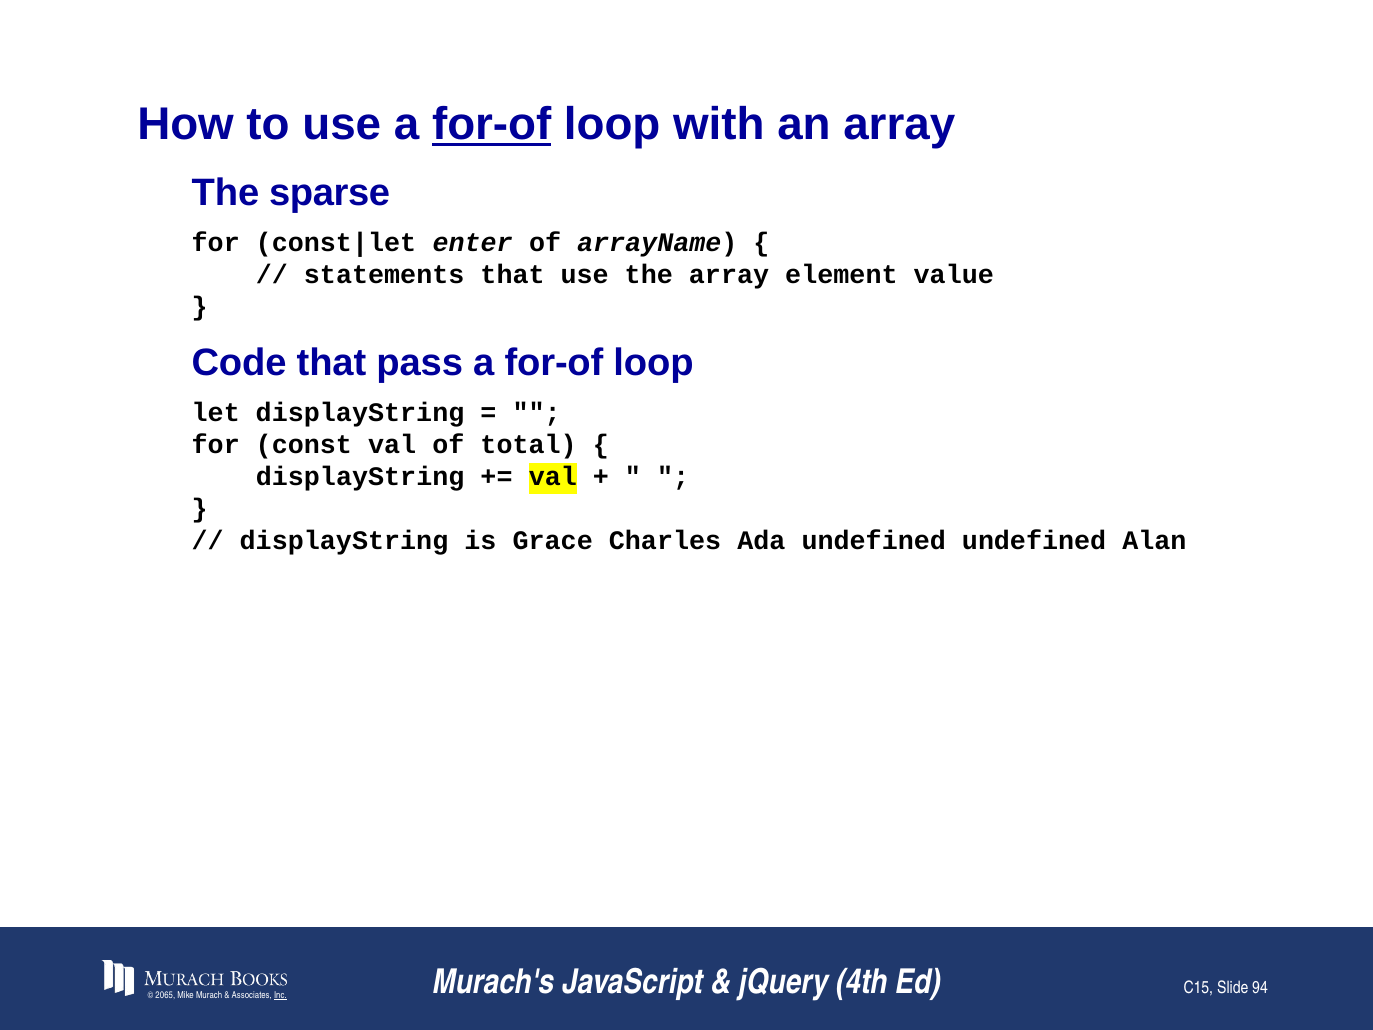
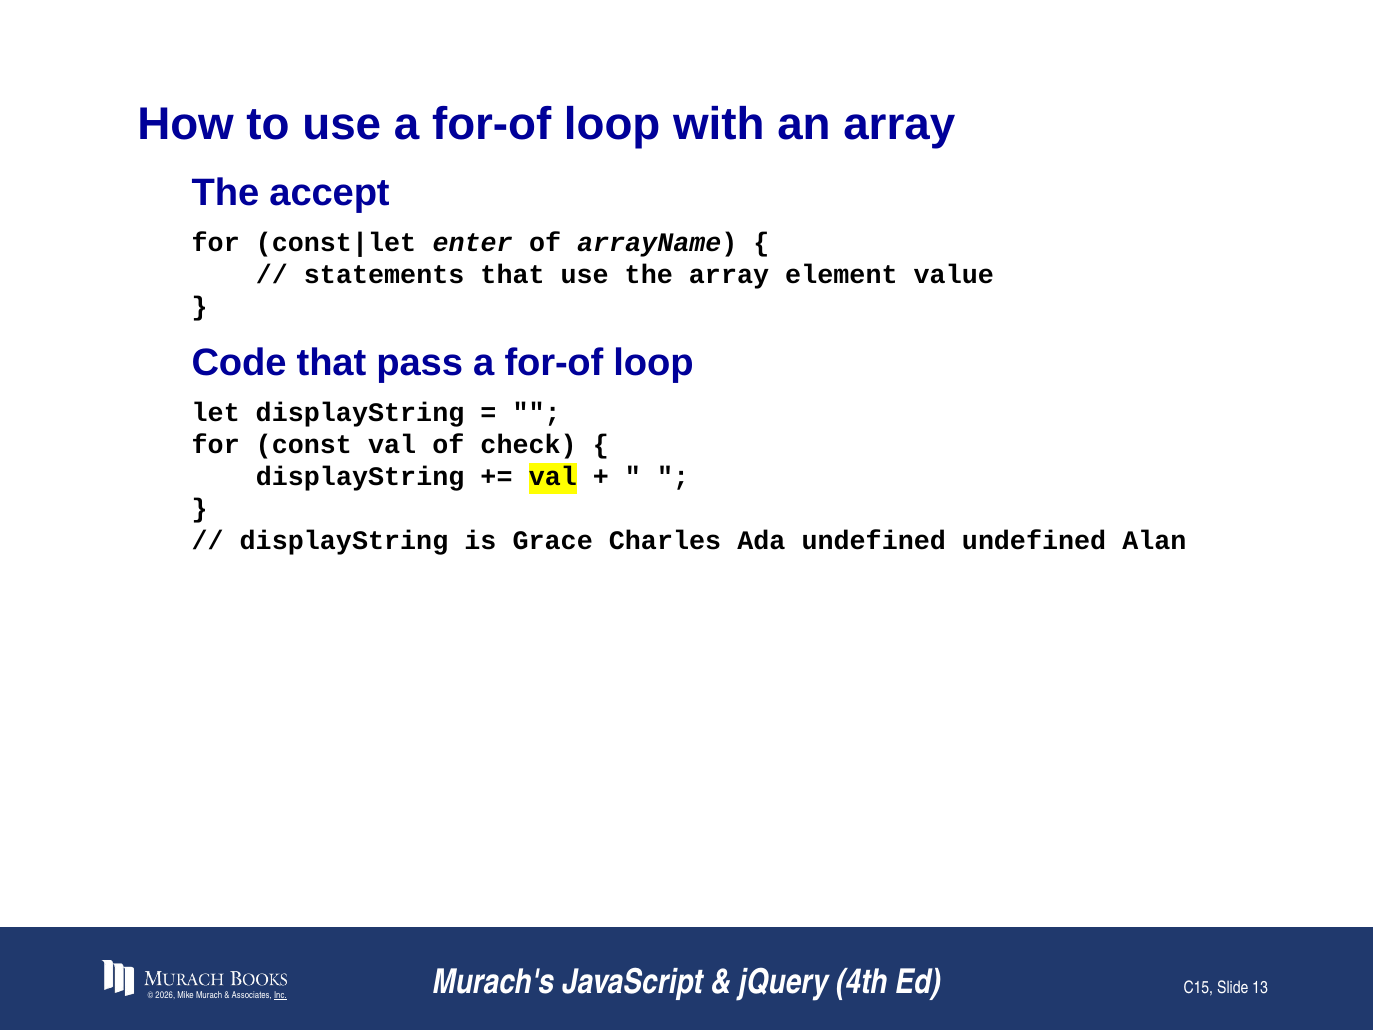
for-of underline: present -> none (492, 125)
sparse: sparse -> accept (330, 193)
total: total -> check (529, 445)
2065: 2065 -> 2026 (165, 995)
94: 94 -> 13 (1260, 988)
